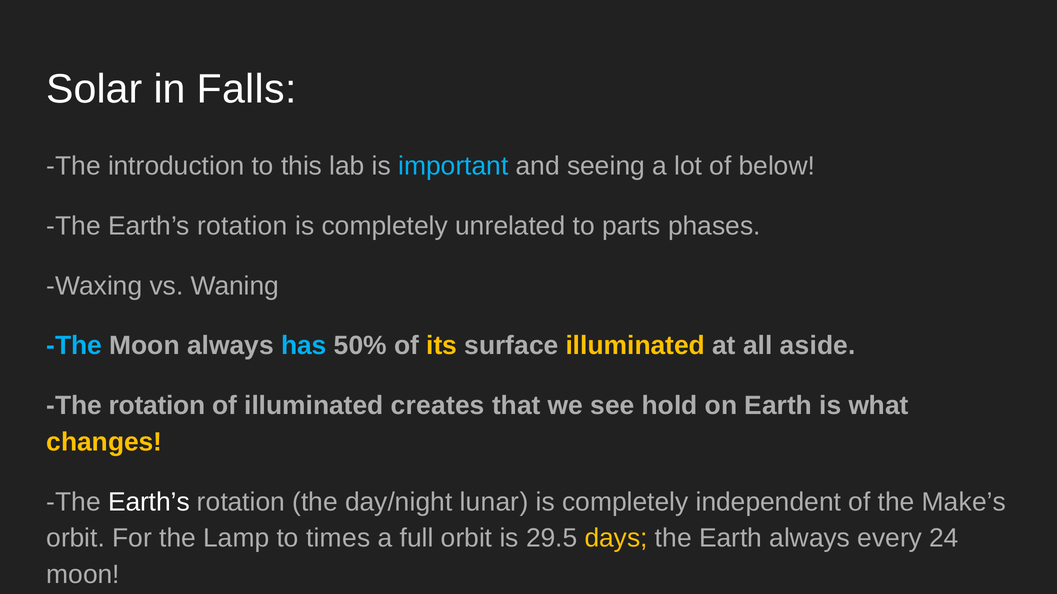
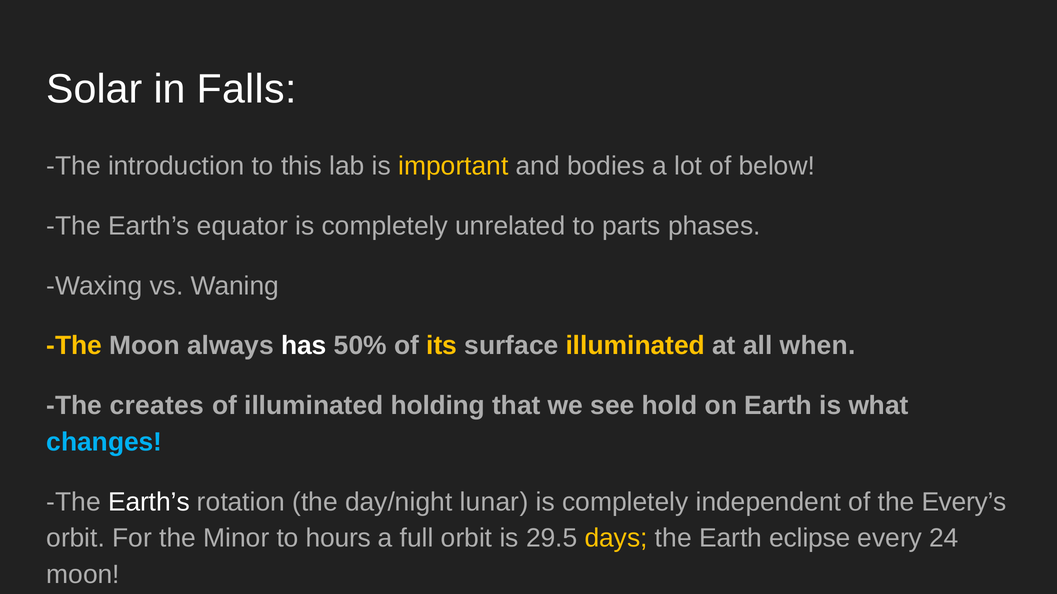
important colour: light blue -> yellow (453, 166)
seeing: seeing -> bodies (606, 166)
rotation: rotation -> equator (242, 226)
The colour: light blue -> yellow (74, 346)
has colour: light blue -> white (304, 346)
aside: aside -> when (818, 346)
The rotation: rotation -> creates (157, 406)
creates: creates -> holding (438, 406)
changes colour: yellow -> light blue (104, 442)
Make’s: Make’s -> Every’s (964, 502)
Lamp: Lamp -> Minor (236, 539)
times: times -> hours (338, 539)
Earth always: always -> eclipse (810, 539)
